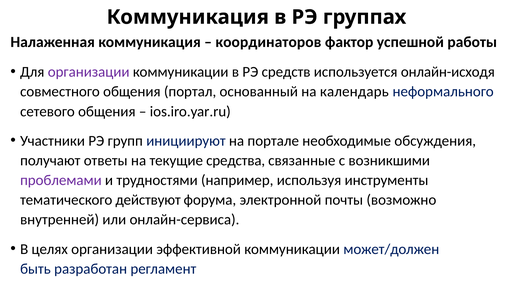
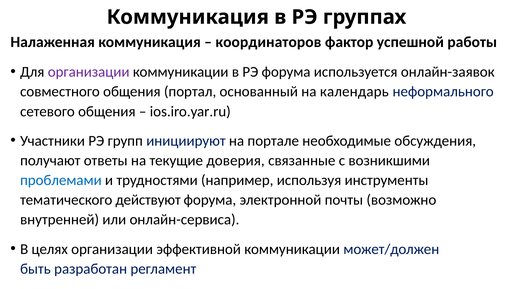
РЭ средств: средств -> форума (286, 72)
онлайн-исходя: онлайн-исходя -> онлайн-заявок (448, 72)
средства: средства -> доверия (236, 160)
проблемами colour: purple -> blue (61, 180)
